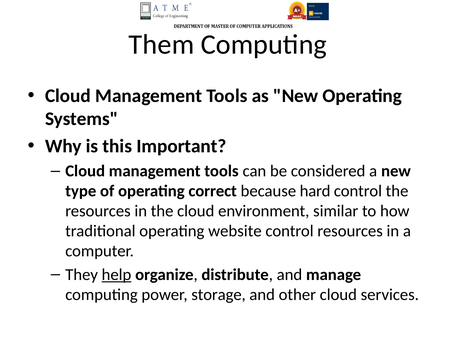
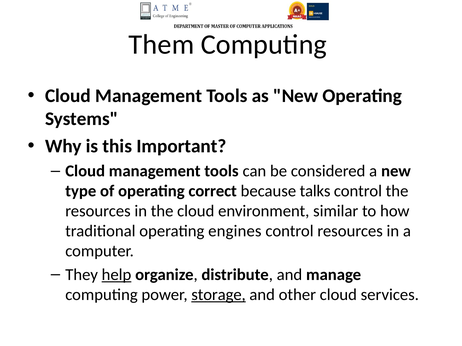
hard: hard -> talks (315, 191)
website: website -> engines (235, 231)
storage underline: none -> present (219, 295)
